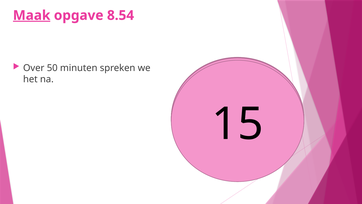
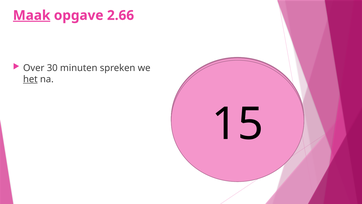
8.54: 8.54 -> 2.66 (121, 15)
50: 50 -> 30 (52, 68)
het underline: none -> present (30, 79)
